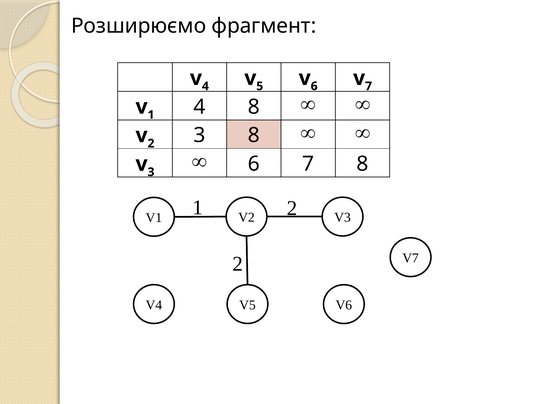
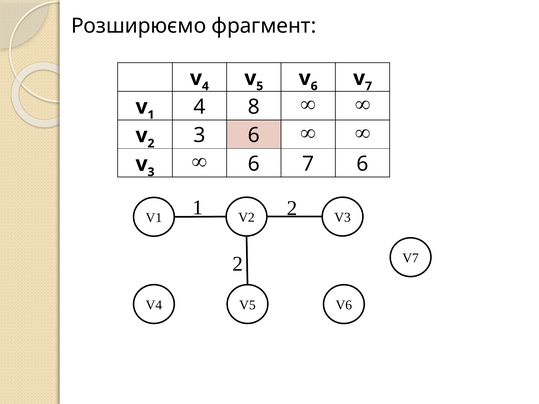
3 8: 8 -> 6 (254, 135)
7 8: 8 -> 6 (363, 164)
